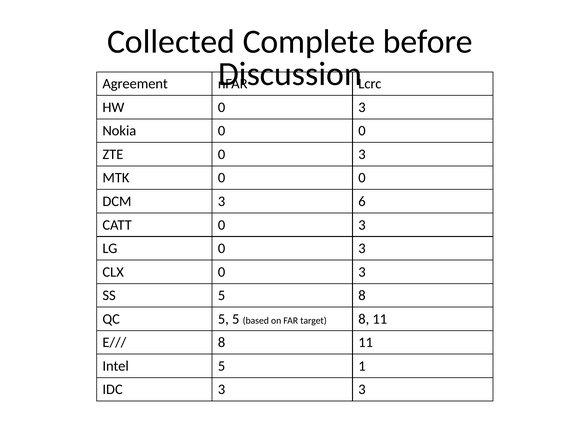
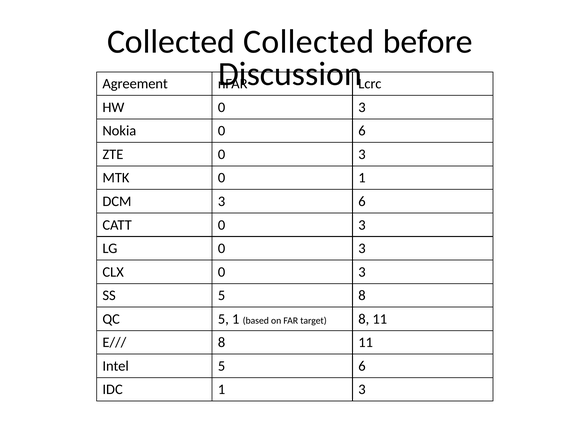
Collected Complete: Complete -> Collected (309, 42)
Nokia 0 0: 0 -> 6 (362, 131)
MTK 0 0: 0 -> 1 (362, 178)
5 5: 5 -> 1 (236, 319)
5 1: 1 -> 6 (362, 366)
IDC 3: 3 -> 1 (222, 390)
